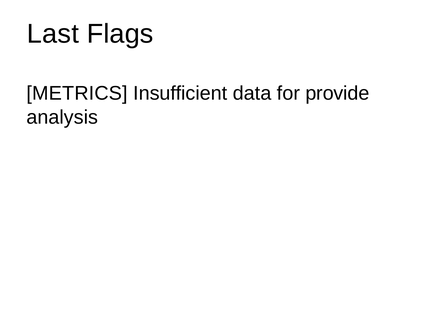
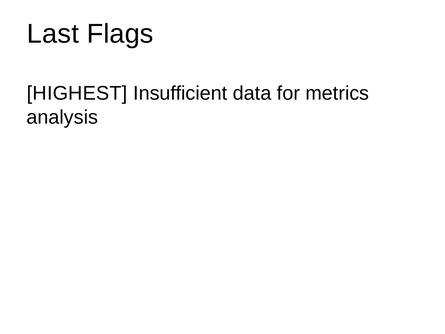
METRICS: METRICS -> HIGHEST (77, 93)
provide: provide -> metrics (337, 93)
